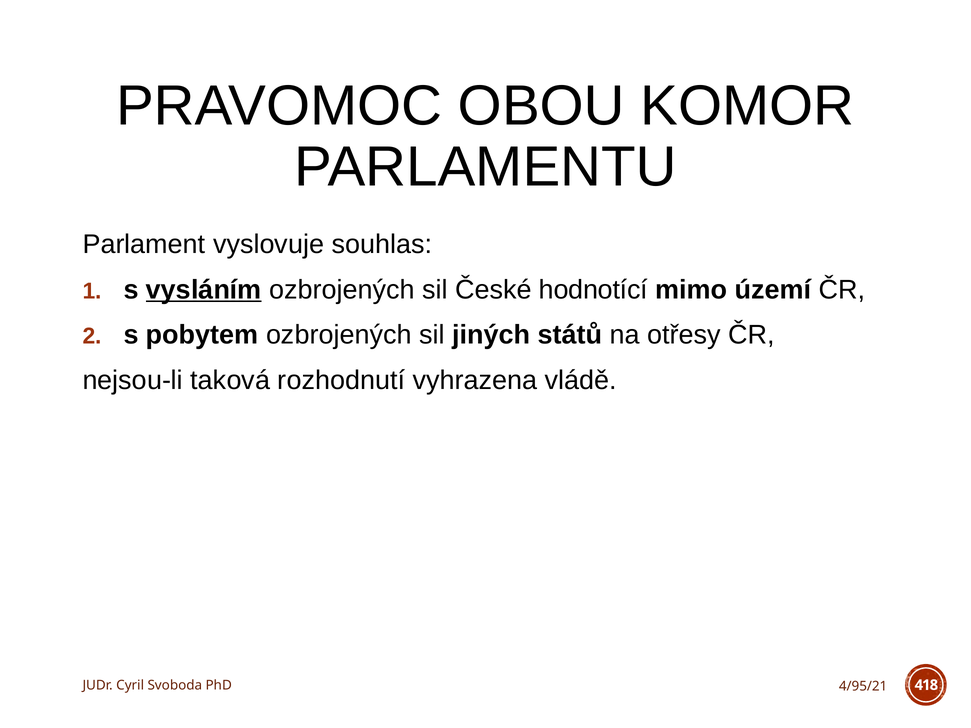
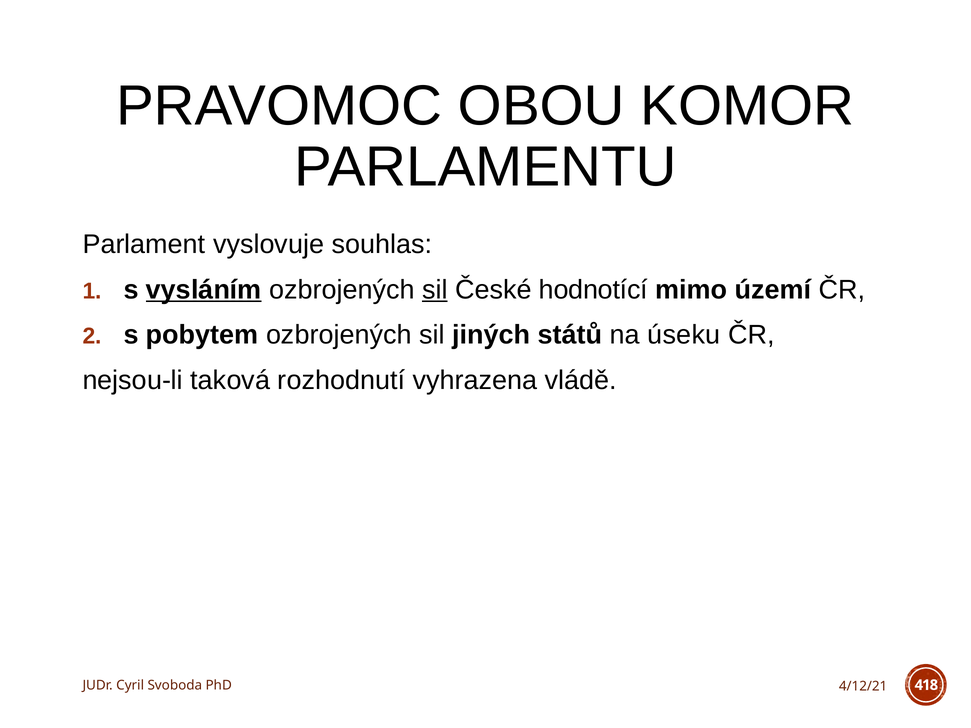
sil underline: none -> present (435, 290)
otřesy: otřesy -> úseku (684, 335)
4/95/21: 4/95/21 -> 4/12/21 (863, 686)
